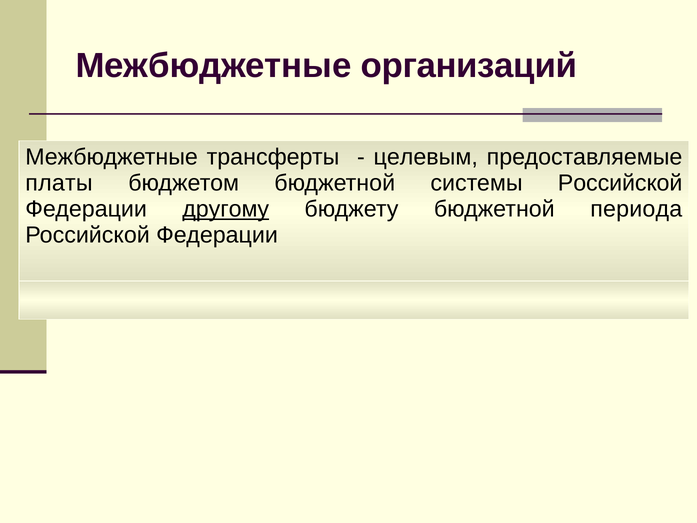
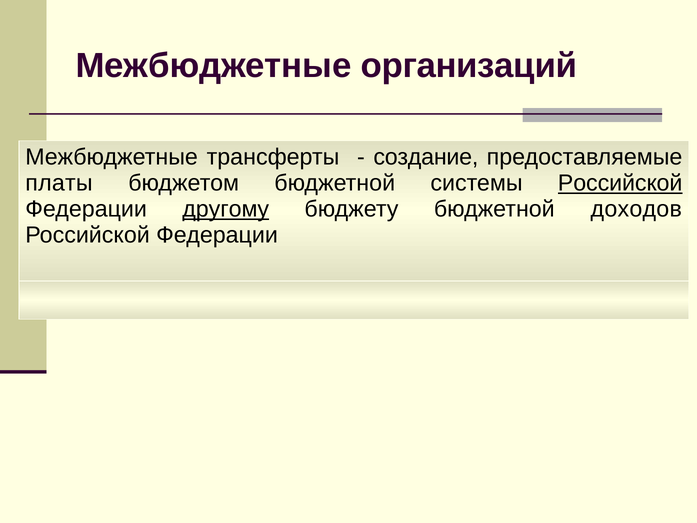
целевым: целевым -> создание (426, 157)
Российской underline: none -> present (620, 183)
периода: периода -> доходов (636, 209)
